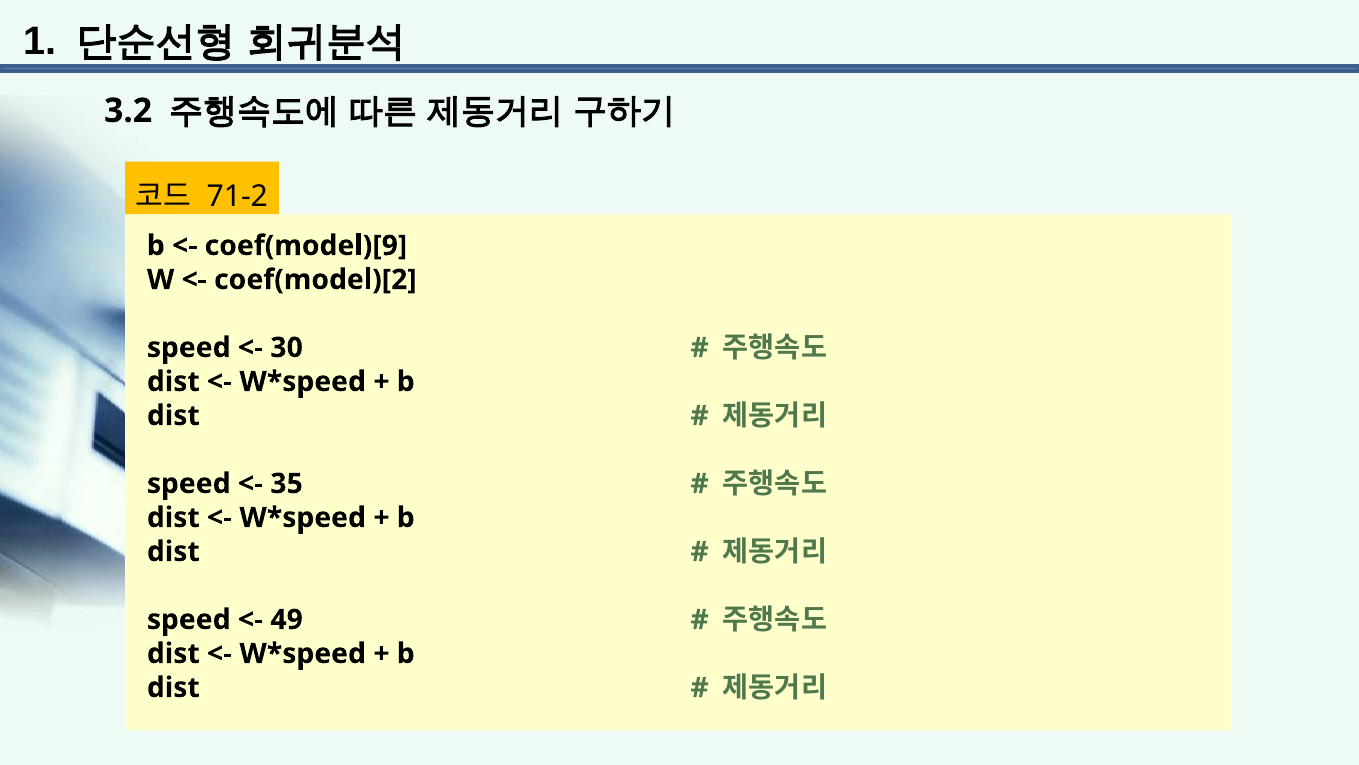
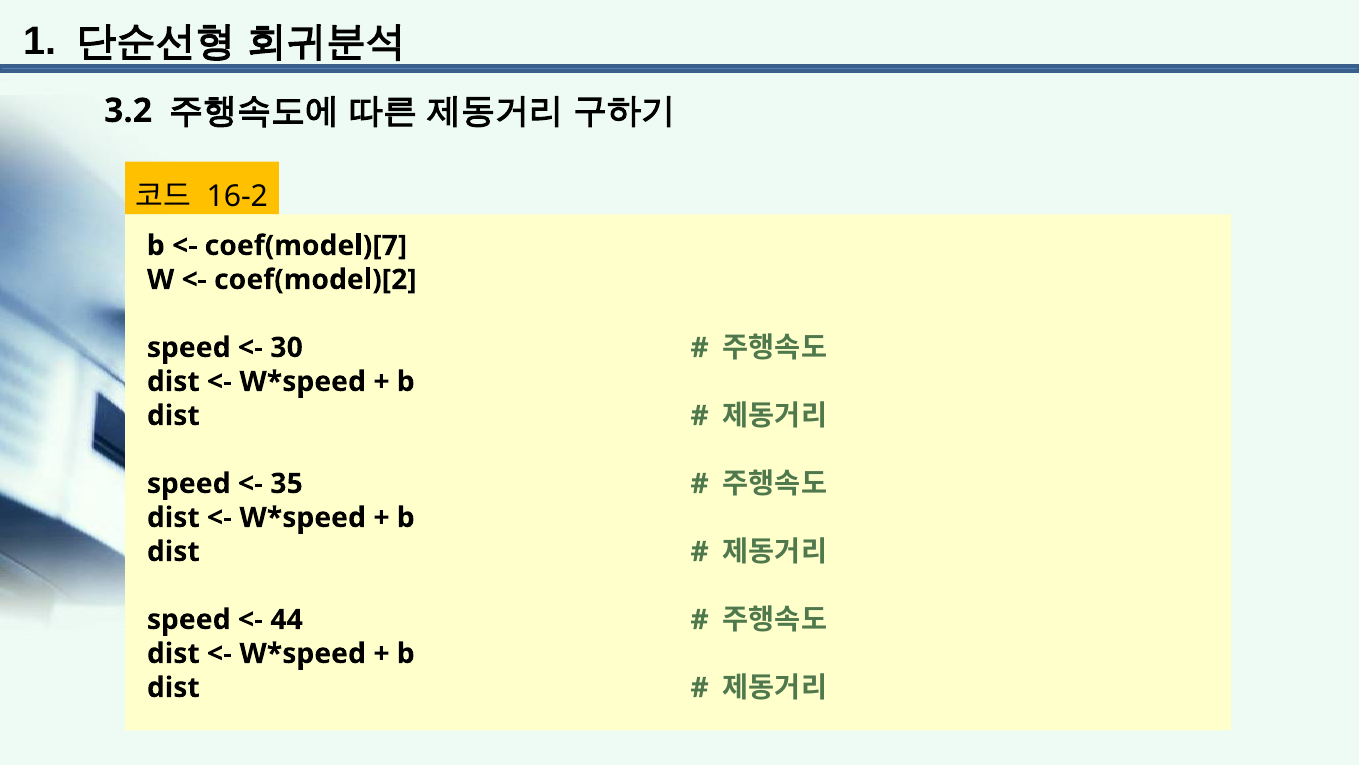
71-2: 71-2 -> 16-2 (237, 196)
coef(model)[9: coef(model)[9 -> coef(model)[7 (306, 245)
49: 49 -> 44 (287, 619)
